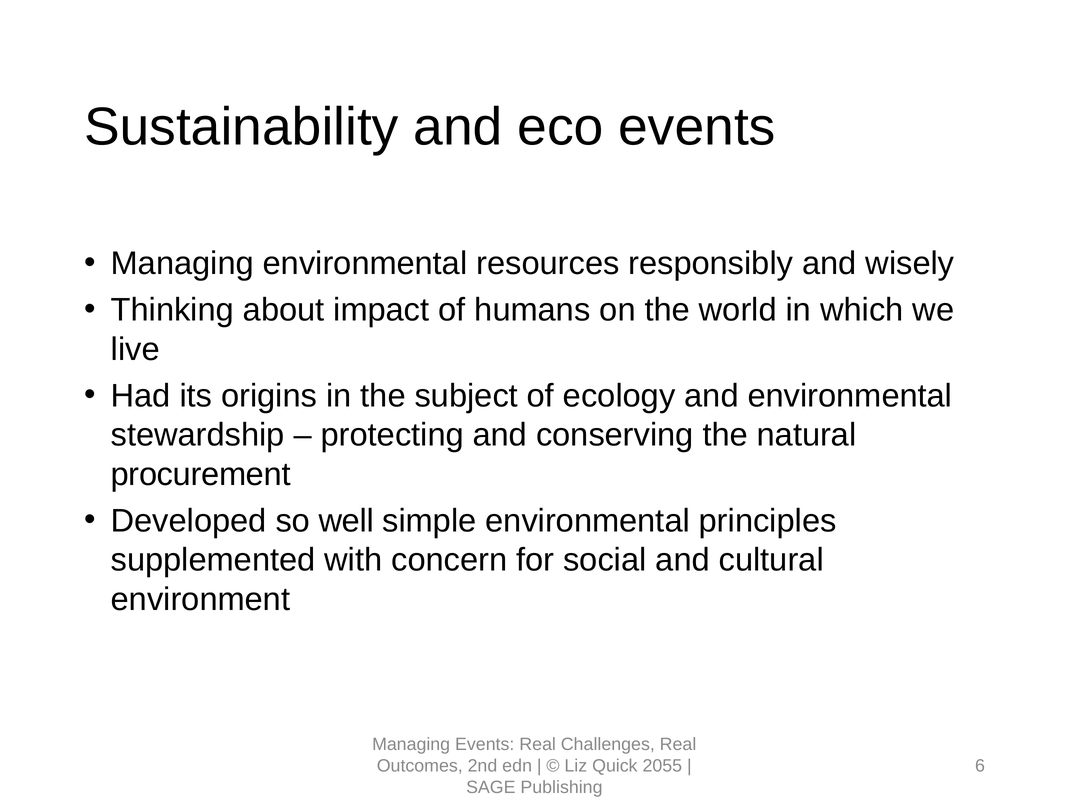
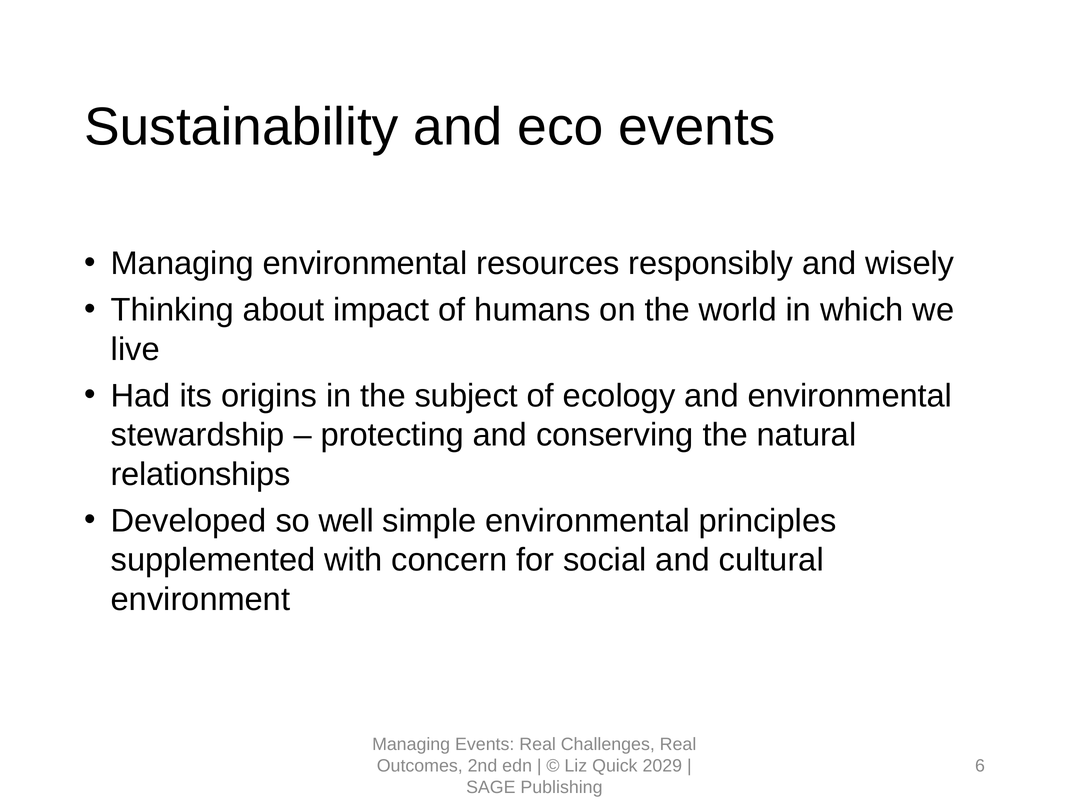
procurement: procurement -> relationships (201, 474)
2055: 2055 -> 2029 (662, 766)
